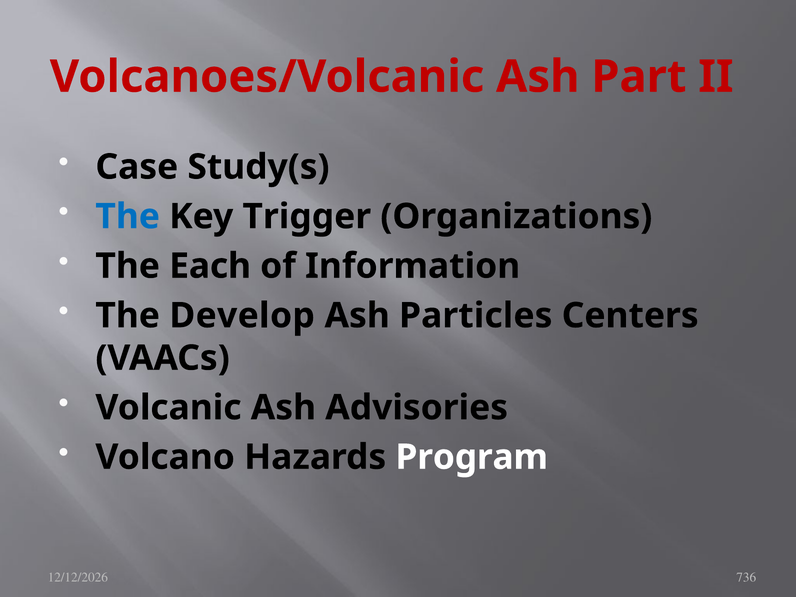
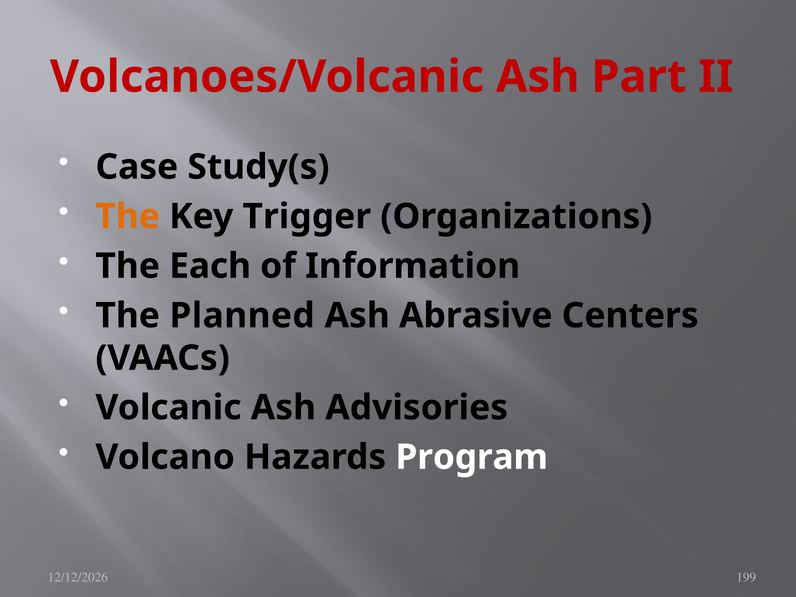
The colour: blue -> orange (128, 217)
Develop: Develop -> Planned (242, 316)
Particles: Particles -> Abrasive (476, 316)
736: 736 -> 199 (746, 578)
